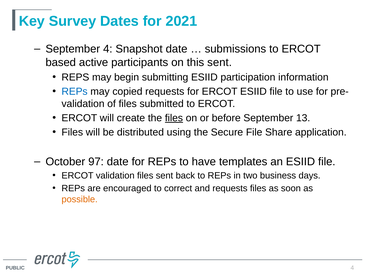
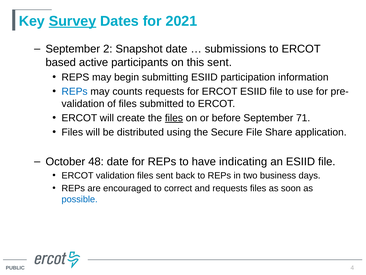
Survey underline: none -> present (73, 21)
September 4: 4 -> 2 (108, 49)
copied: copied -> counts (127, 91)
13: 13 -> 71 (303, 118)
97: 97 -> 48 (96, 161)
templates: templates -> indicating (243, 161)
possible colour: orange -> blue (80, 199)
